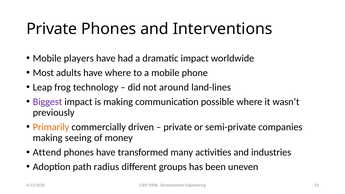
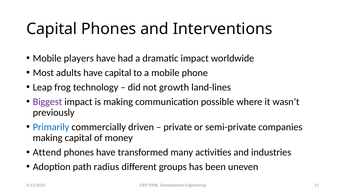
Private: Private -> Capital (52, 29)
have where: where -> capital (118, 73)
around: around -> growth (174, 87)
Primarily colour: orange -> blue (51, 127)
making seeing: seeing -> capital (78, 138)
